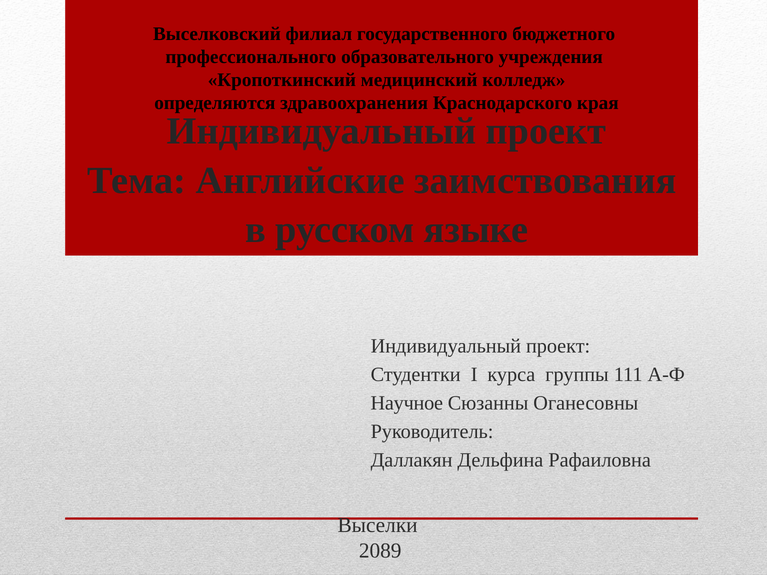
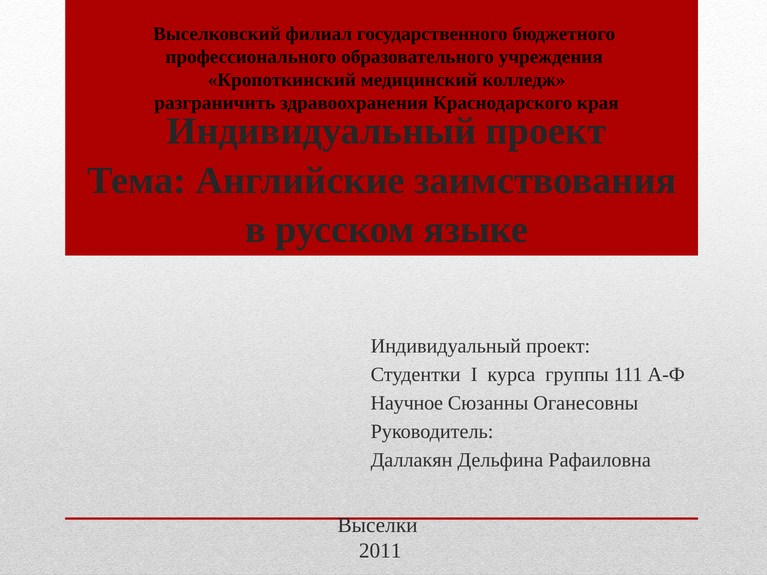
определяются: определяются -> разграничить (215, 103)
2089: 2089 -> 2011 (380, 551)
